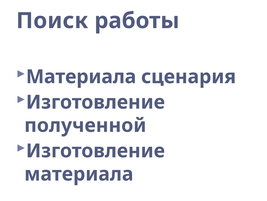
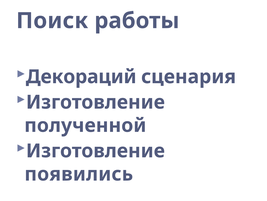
Материала: Материала -> Декораций (81, 77)
материала: материала -> появились (79, 174)
